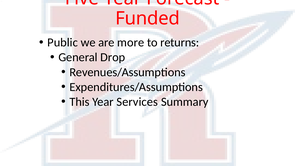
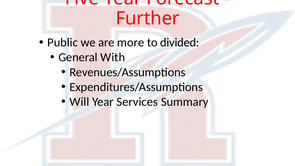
Funded: Funded -> Further (148, 18)
returns: returns -> divided (180, 43)
Drop: Drop -> With (113, 57)
This: This -> Will (79, 102)
